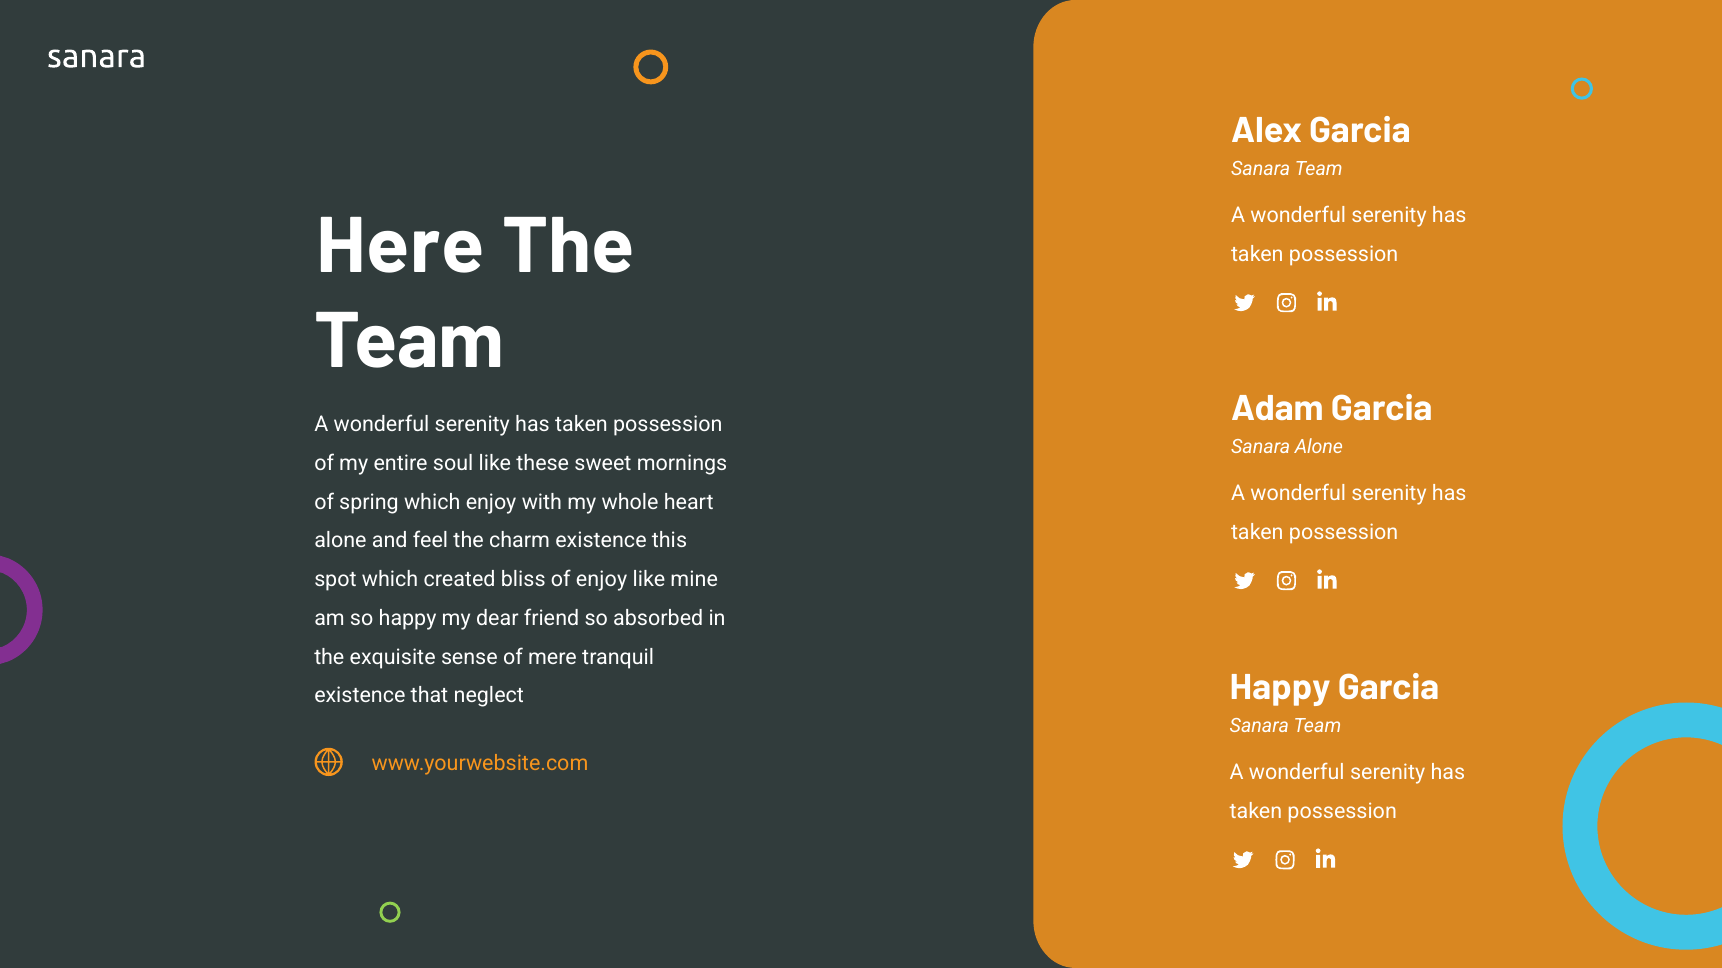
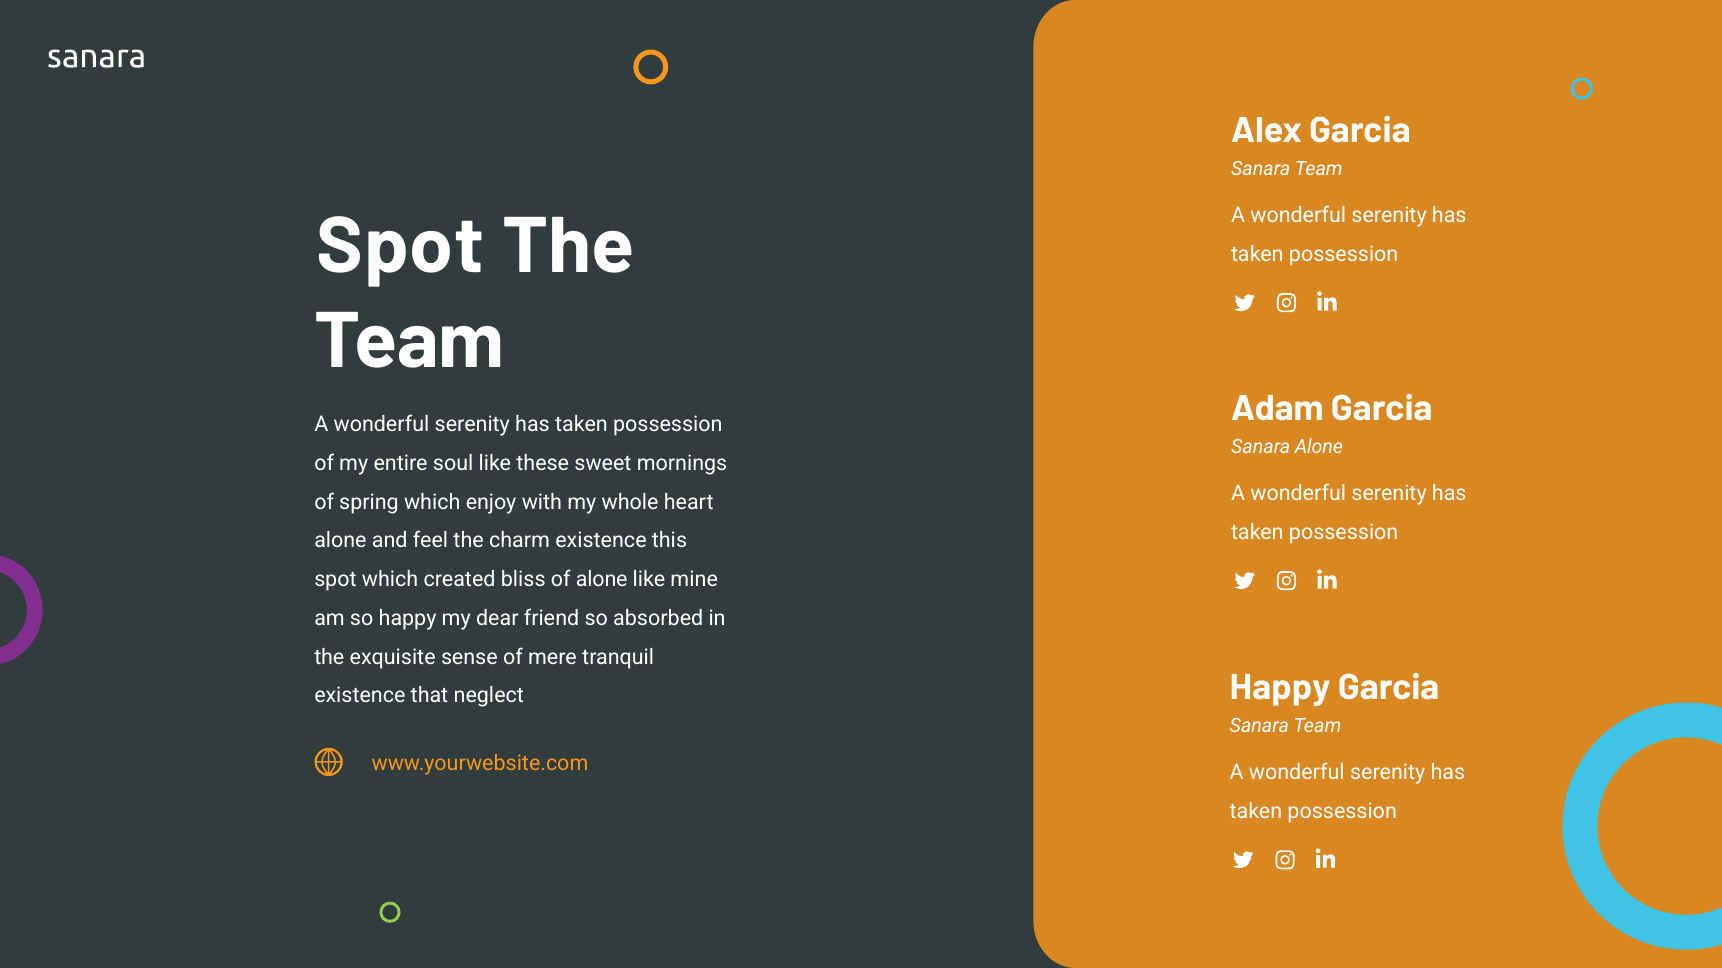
Here: Here -> Spot (400, 247)
of enjoy: enjoy -> alone (602, 580)
